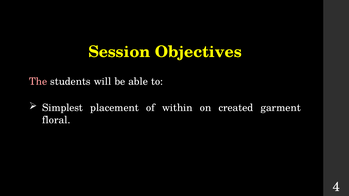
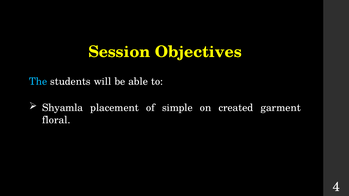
The colour: pink -> light blue (38, 82)
Simplest: Simplest -> Shyamla (63, 108)
within: within -> simple (177, 108)
